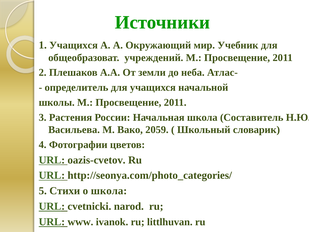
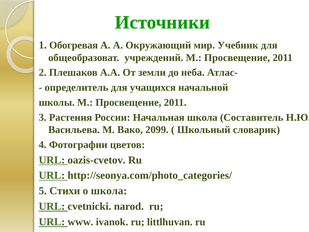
1 Учащихся: Учащихся -> Обогревая (74, 45)
2059: 2059 -> 2099 (157, 130)
